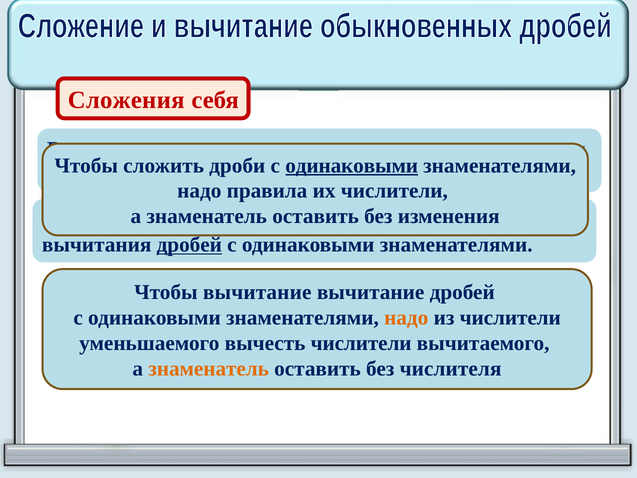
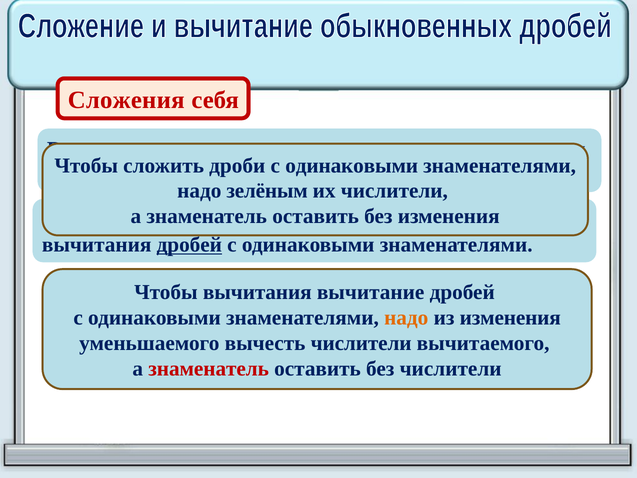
одинаковыми underline: present -> none (352, 165)
надо правила: правила -> зелёным (267, 191)
Чтобы вычитание: вычитание -> вычитания (257, 292)
из числители: числители -> изменения (510, 318)
знаменатель colour: orange -> red (209, 369)
без числителя: числителя -> числители (451, 369)
